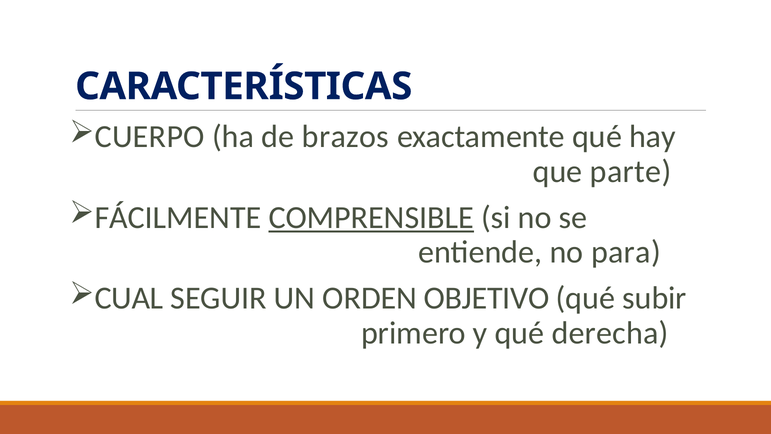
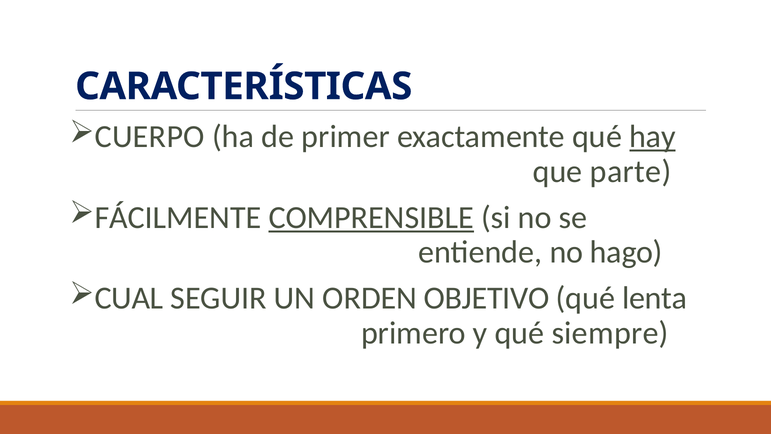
brazos: brazos -> primer (346, 137)
hay underline: none -> present (653, 137)
para: para -> hago (626, 252)
subir: subir -> lenta (655, 298)
derecha: derecha -> siempre (610, 333)
